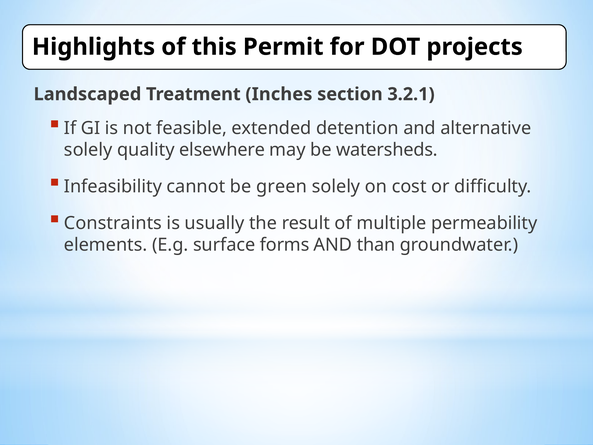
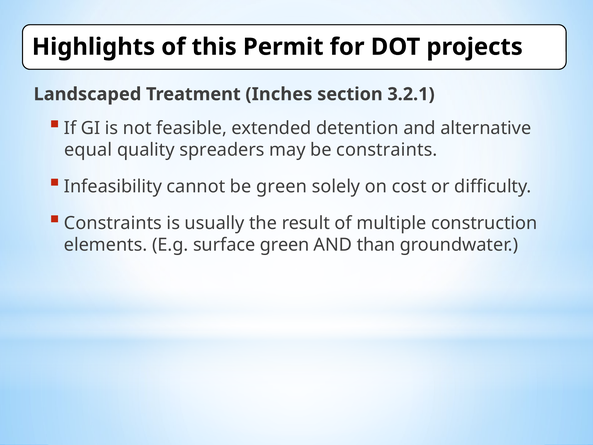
solely: solely -> equal (88, 150)
elsewhere: elsewhere -> spreaders (222, 150)
be watersheds: watersheds -> constraints (387, 150)
permeability: permeability -> construction (484, 223)
surface forms: forms -> green (285, 245)
